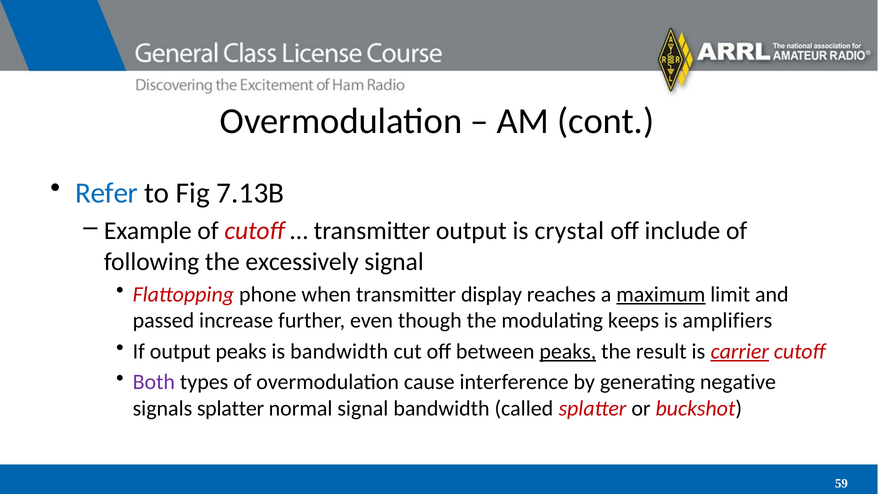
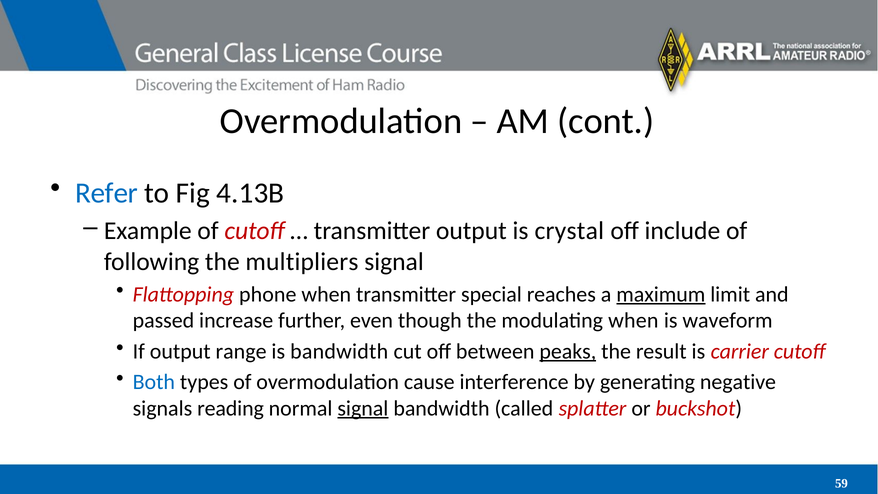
7.13B: 7.13B -> 4.13B (250, 193)
excessively: excessively -> multipliers (302, 262)
display: display -> special (491, 294)
modulating keeps: keeps -> when (633, 321)
amplifiers: amplifiers -> waveform (727, 321)
output peaks: peaks -> range (241, 351)
carrier underline: present -> none (740, 351)
Both colour: purple -> blue (154, 382)
signals splatter: splatter -> reading (231, 408)
signal underline: none -> present (363, 408)
